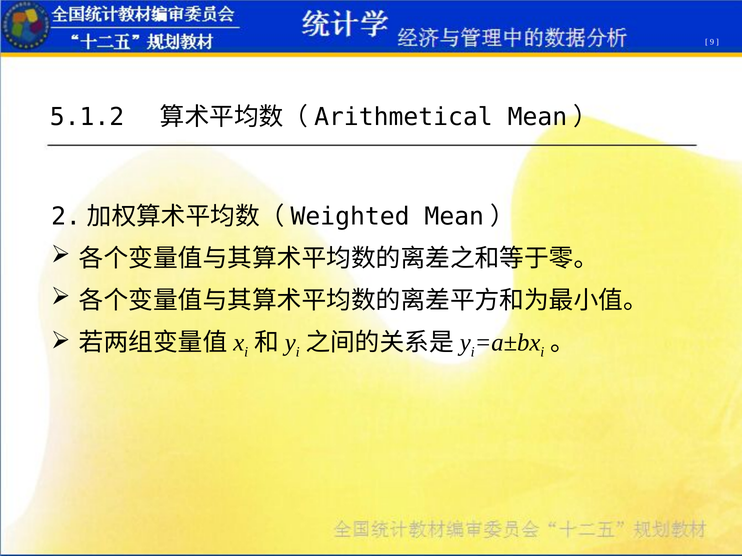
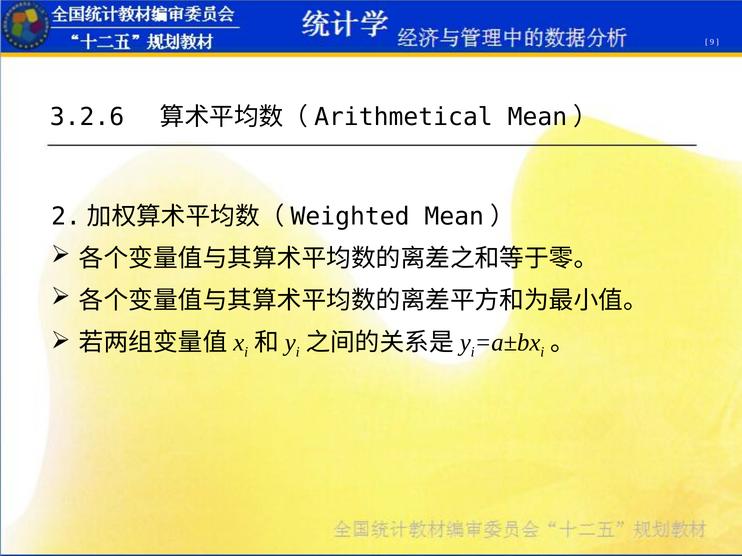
5.1.2: 5.1.2 -> 3.2.6 (87, 117)
